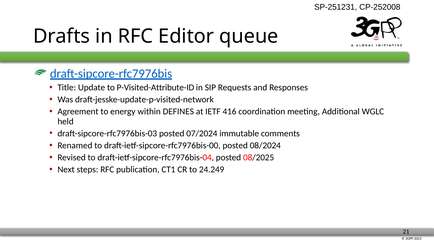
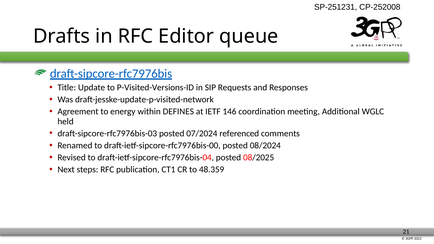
P-Visited-Attribute-ID: P-Visited-Attribute-ID -> P-Visited-Versions-ID (155, 88)
416: 416 -> 146 (230, 112)
immutable: immutable -> referenced (239, 133)
24.249: 24.249 -> 48.359 (212, 170)
